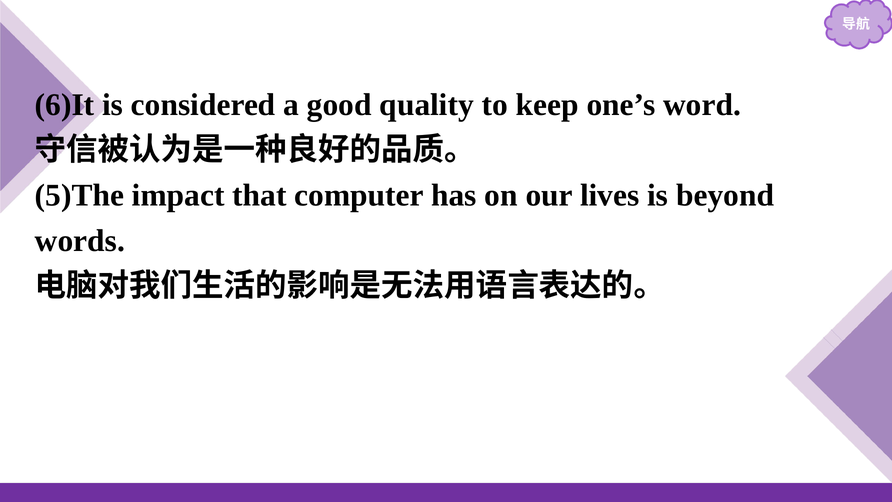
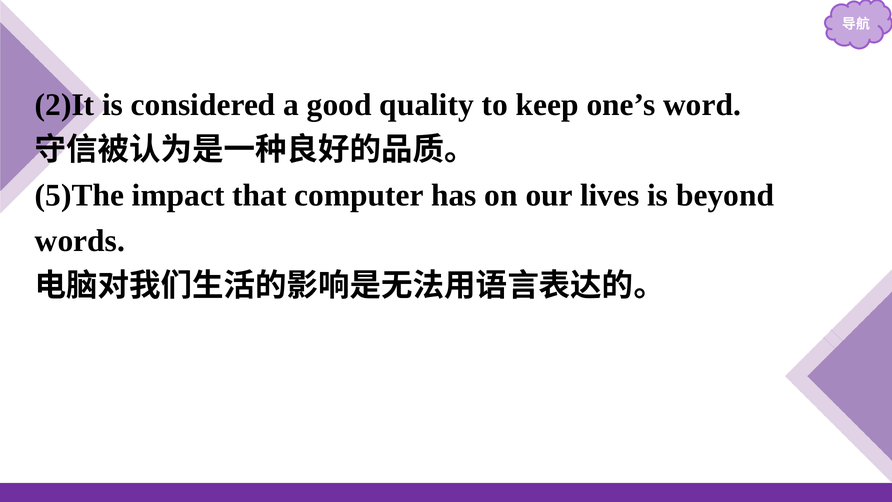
6)It: 6)It -> 2)It (65, 105)
